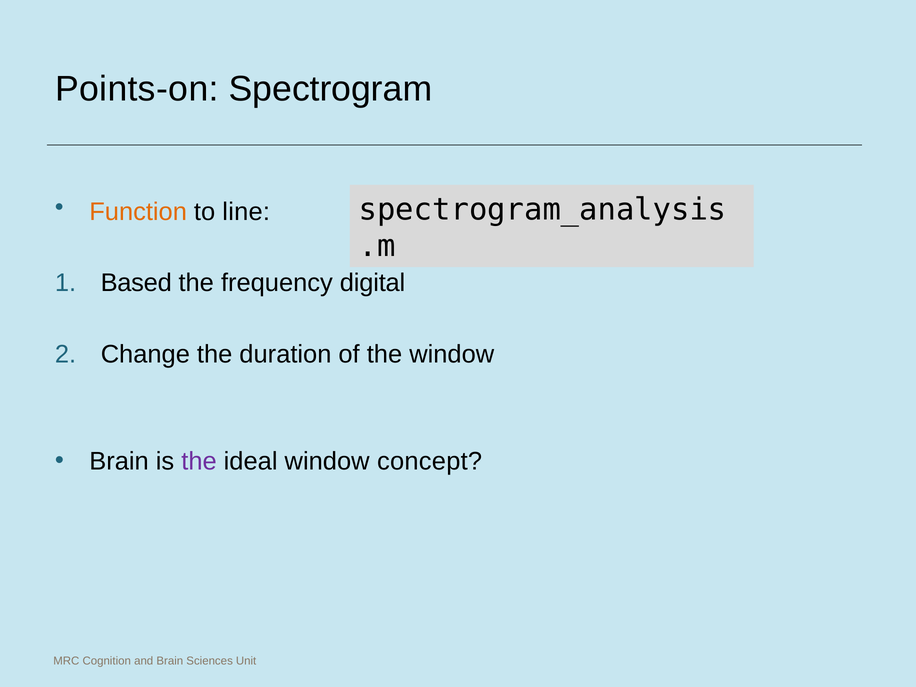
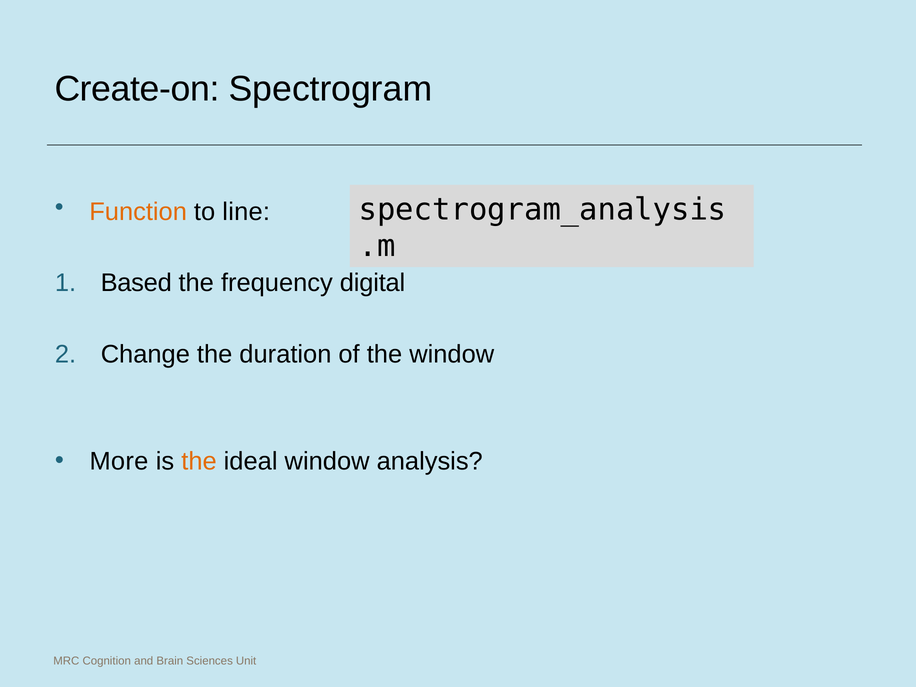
Points-on: Points-on -> Create-on (137, 89)
Brain: Brain -> More (119, 461)
the colour: purple -> orange (199, 461)
concept: concept -> analysis (430, 461)
